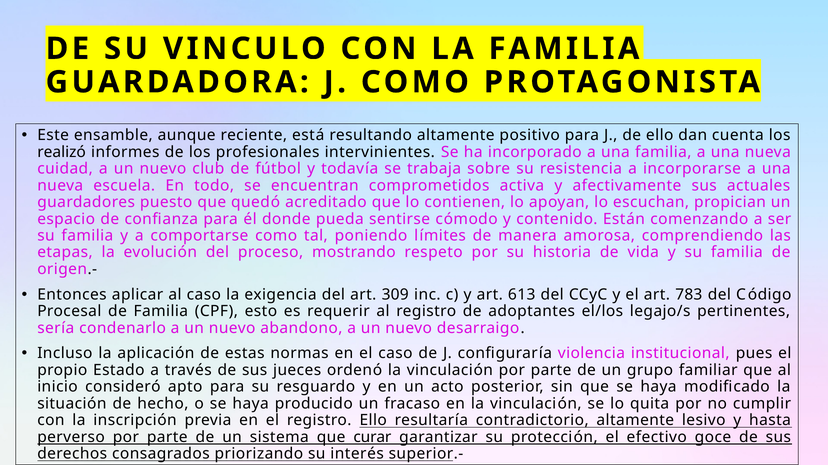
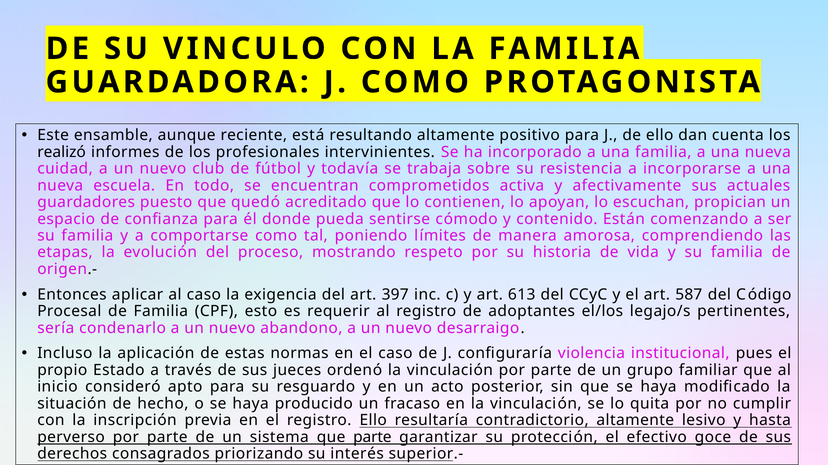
309: 309 -> 397 (395, 295)
783: 783 -> 587 (689, 295)
que curar: curar -> parte (372, 438)
